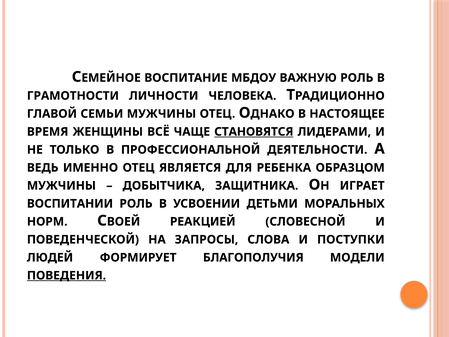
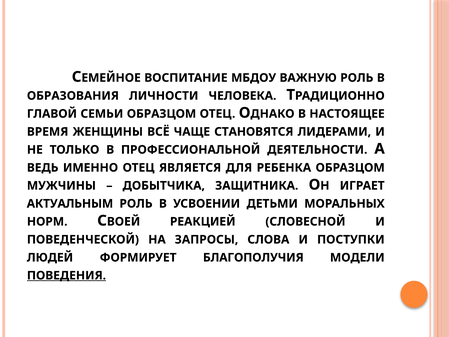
ГРАМОТНОСТИ: ГРАМОТНОСТИ -> ОБРАЗОВАНИЯ (73, 96)
СЕМЬИ МУЖЧИНЫ: МУЖЧИНЫ -> ОБРАЗЦОМ (162, 114)
СТАНОВЯТСЯ underline: present -> none (254, 132)
ВОСПИТАНИИ: ВОСПИТАНИИ -> АКТУАЛЬНЫМ (70, 203)
